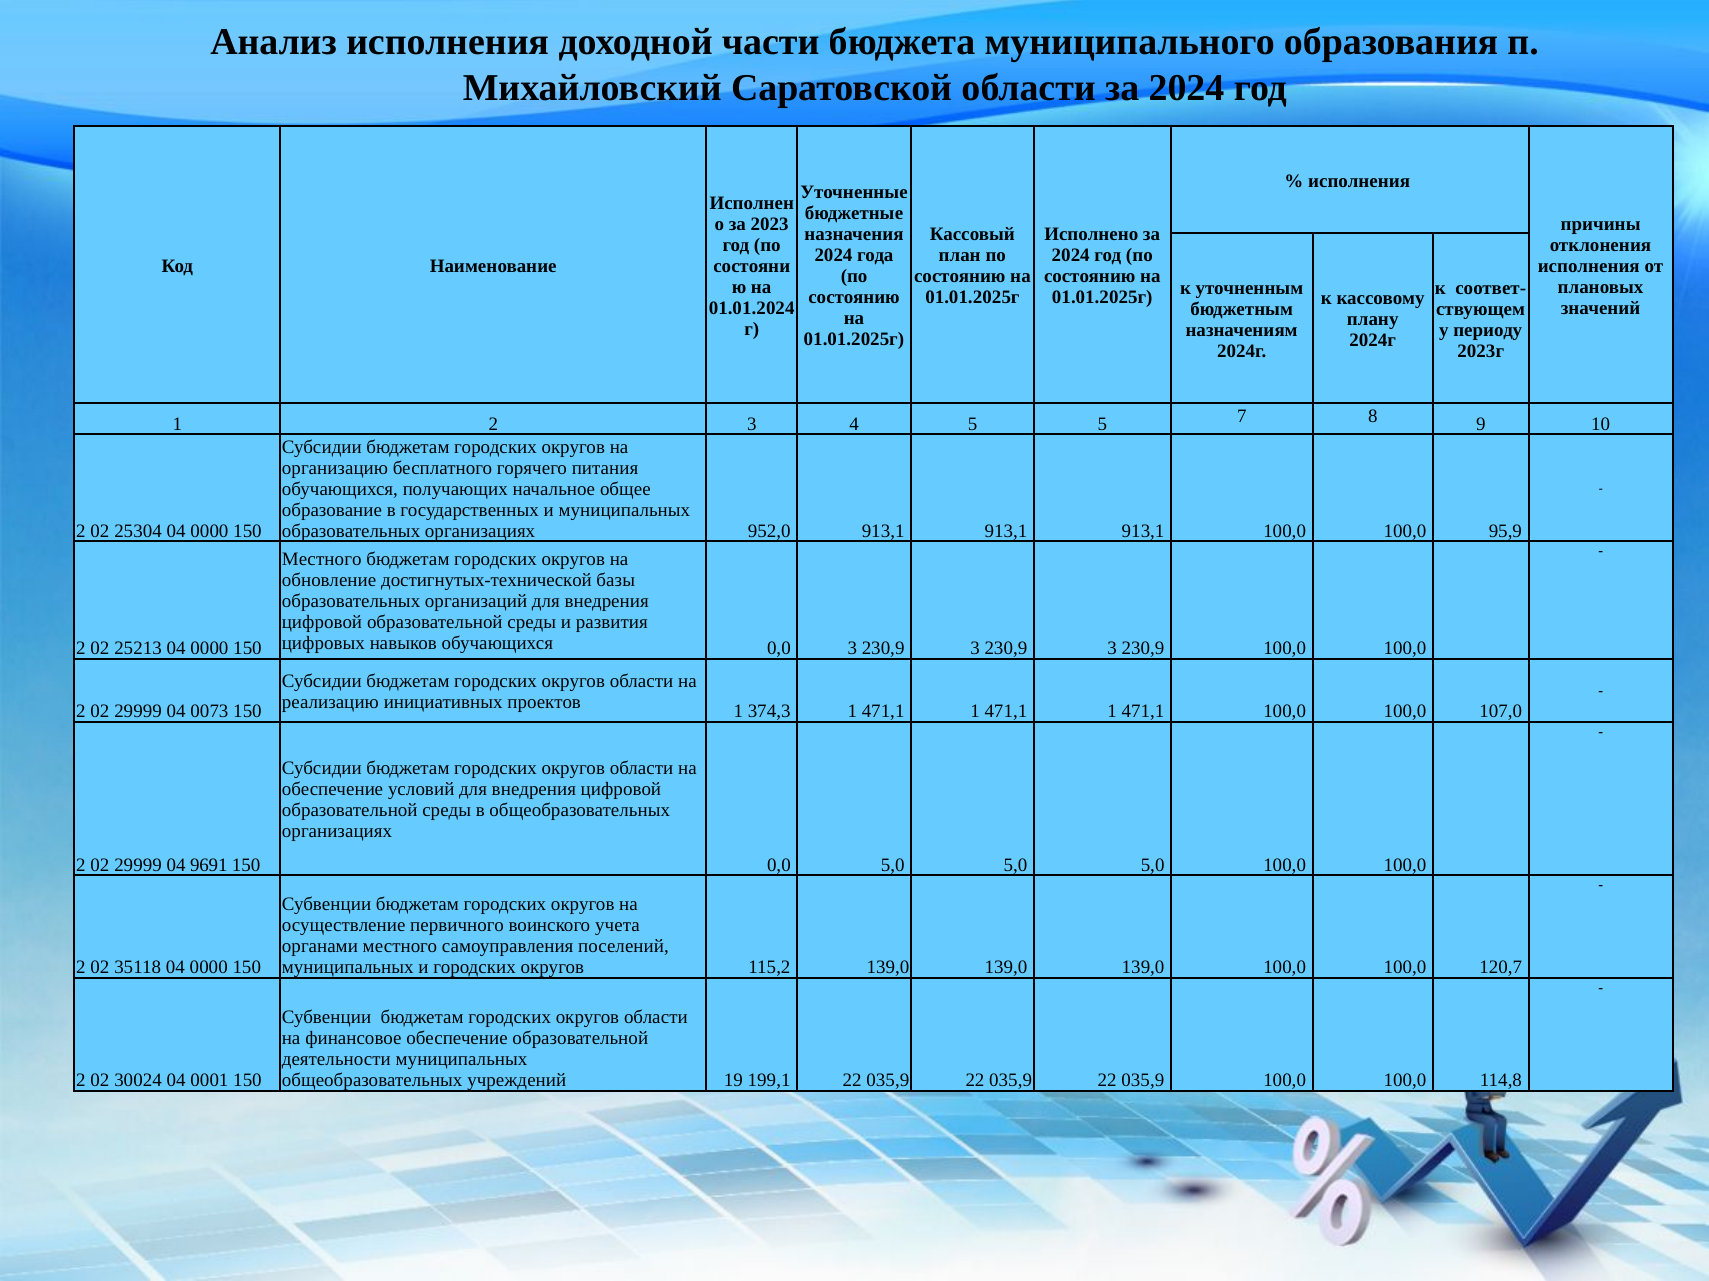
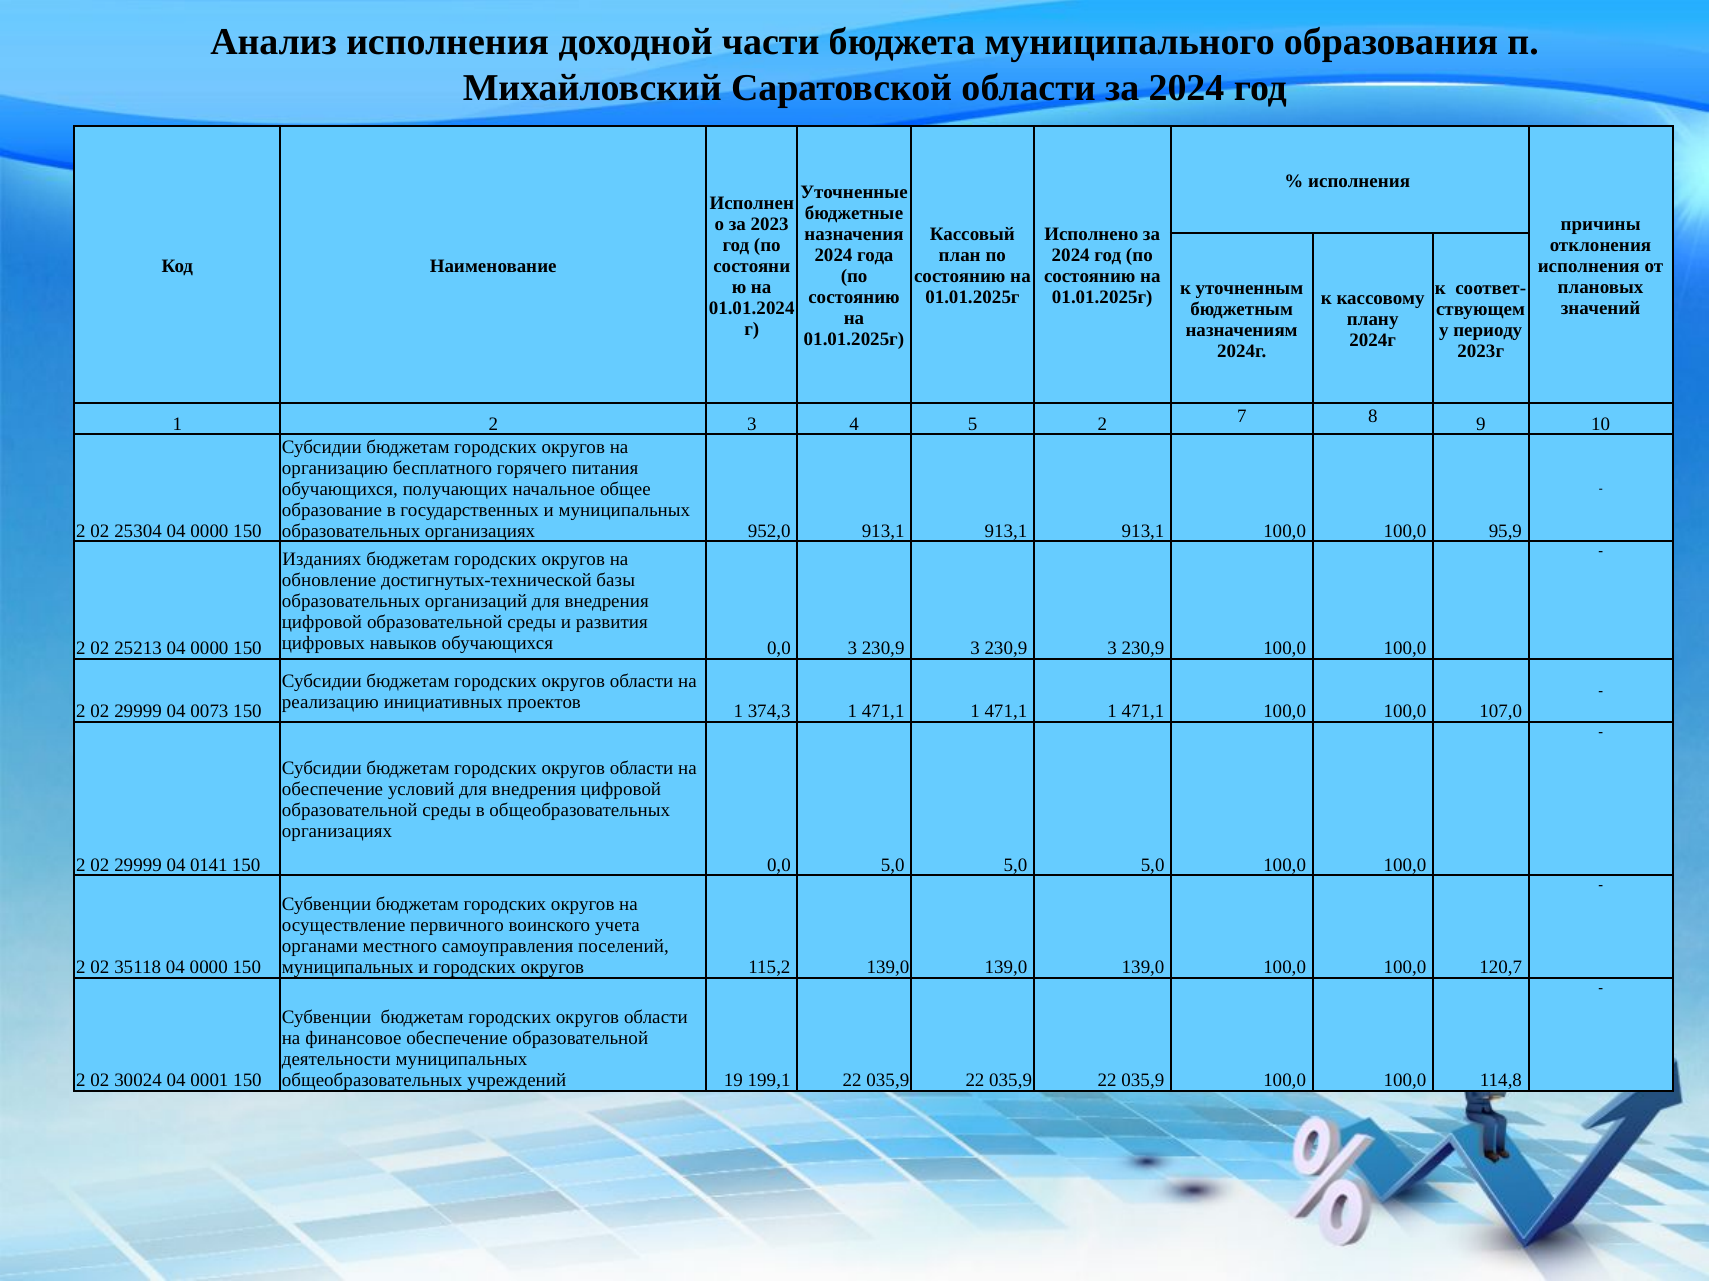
5 5: 5 -> 2 (1102, 424)
Местного: Местного -> Изданиях (322, 559)
9691: 9691 -> 0141 (209, 865)
